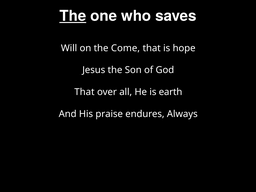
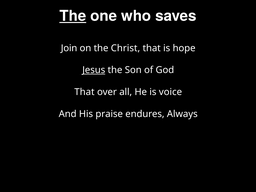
Will: Will -> Join (69, 48)
Come: Come -> Christ (125, 48)
Jesus underline: none -> present (94, 70)
earth: earth -> voice (170, 92)
